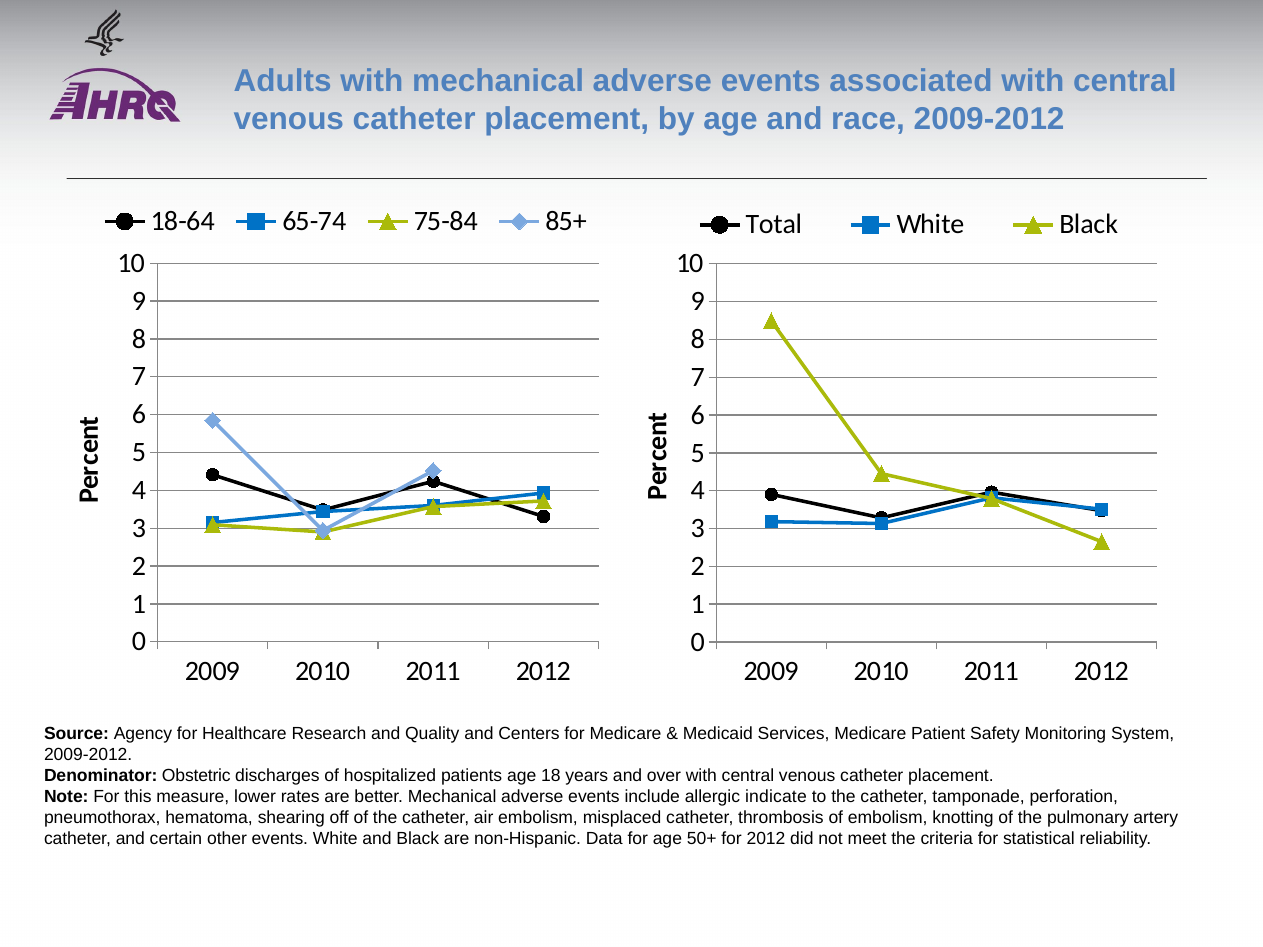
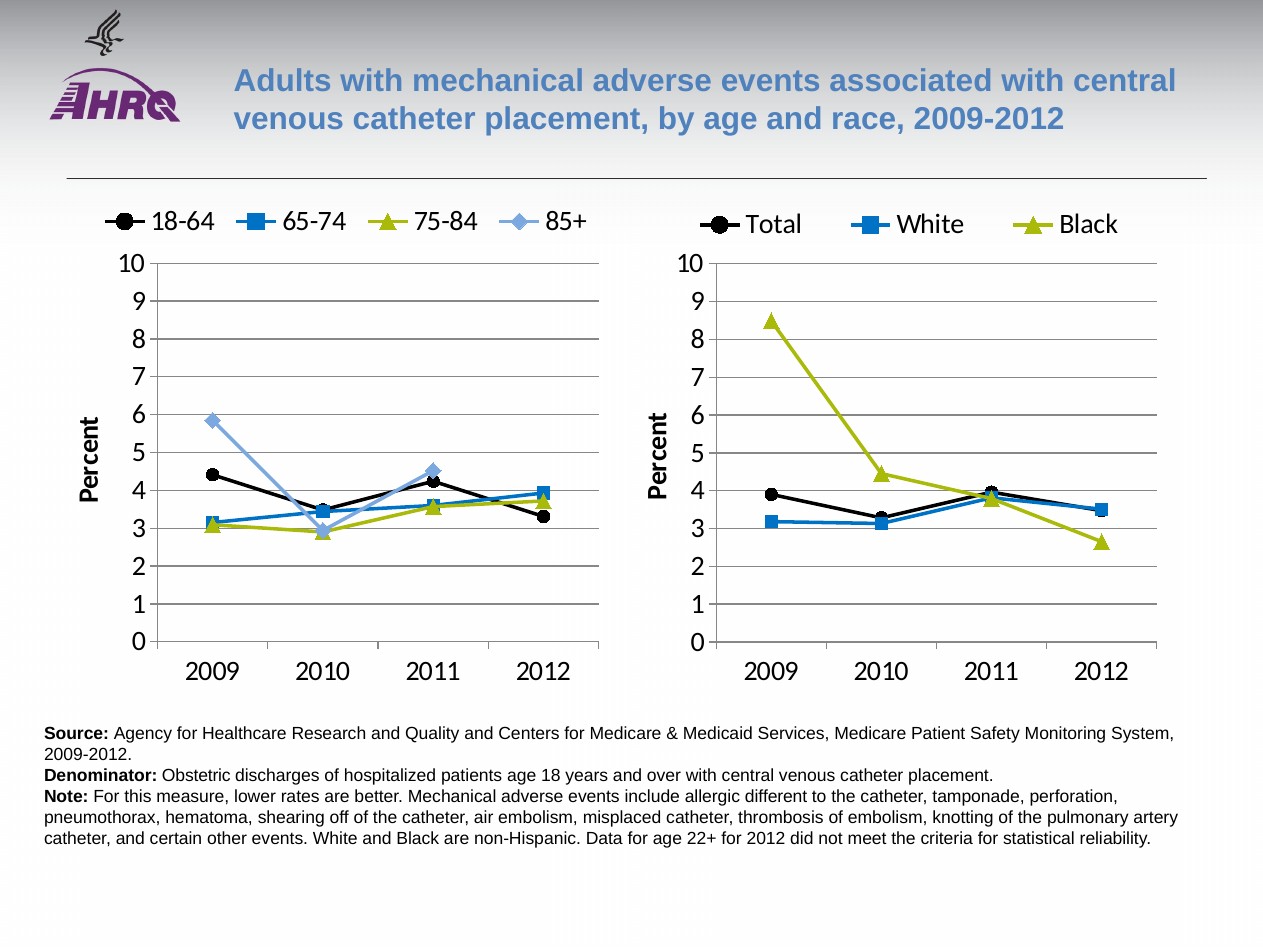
indicate: indicate -> different (776, 797)
50+: 50+ -> 22+ (702, 839)
